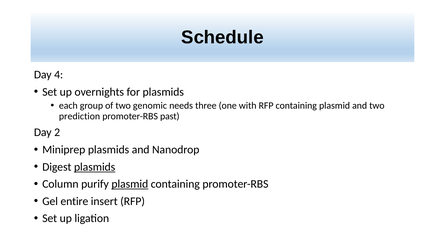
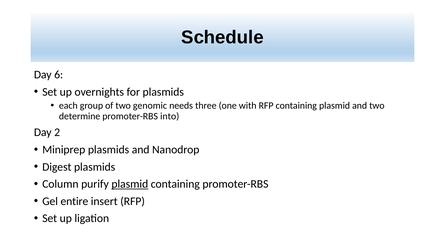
4: 4 -> 6 (59, 74)
prediction: prediction -> determine (80, 116)
past: past -> into (170, 116)
plasmids underline: present -> none (95, 166)
